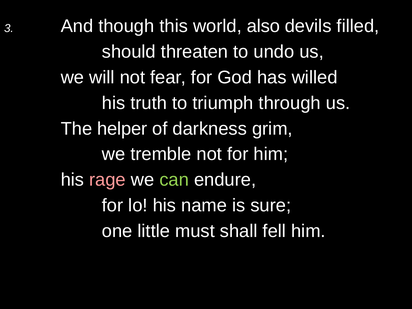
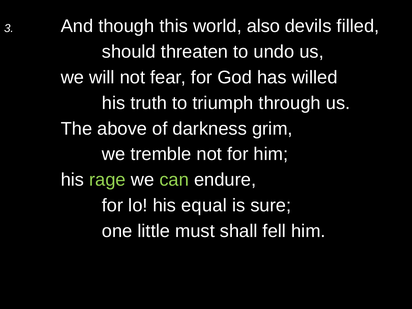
helper: helper -> above (122, 129)
rage colour: pink -> light green (108, 180)
name: name -> equal (204, 206)
